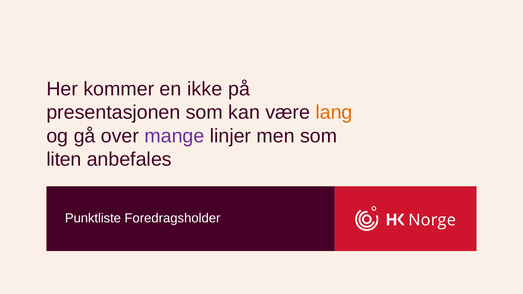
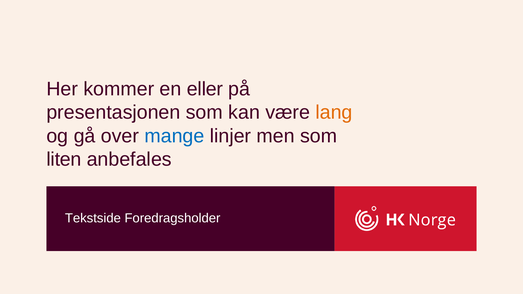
ikke: ikke -> eller (205, 89)
mange colour: purple -> blue (174, 136)
Punktliste: Punktliste -> Tekstside (93, 218)
